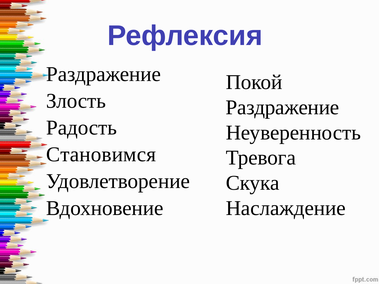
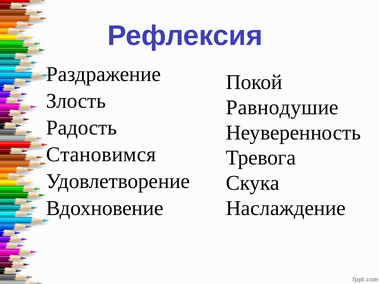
Раздражение: Раздражение -> Равнодушие (282, 107)
